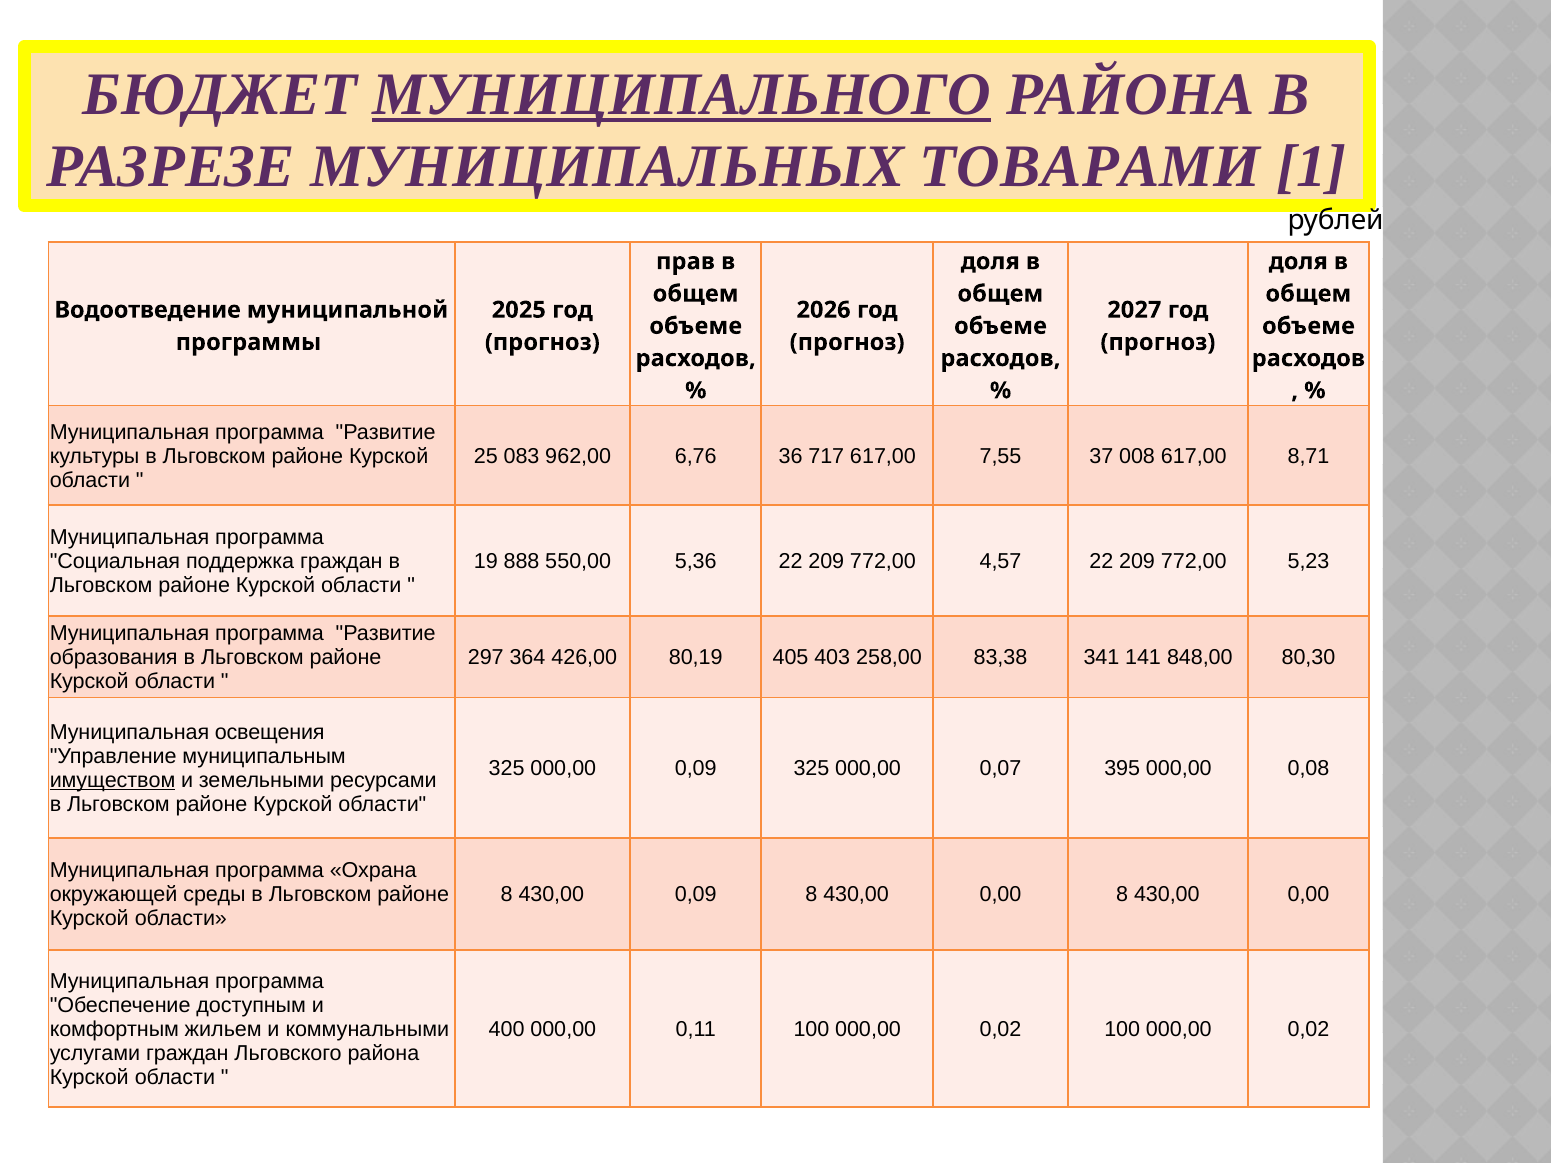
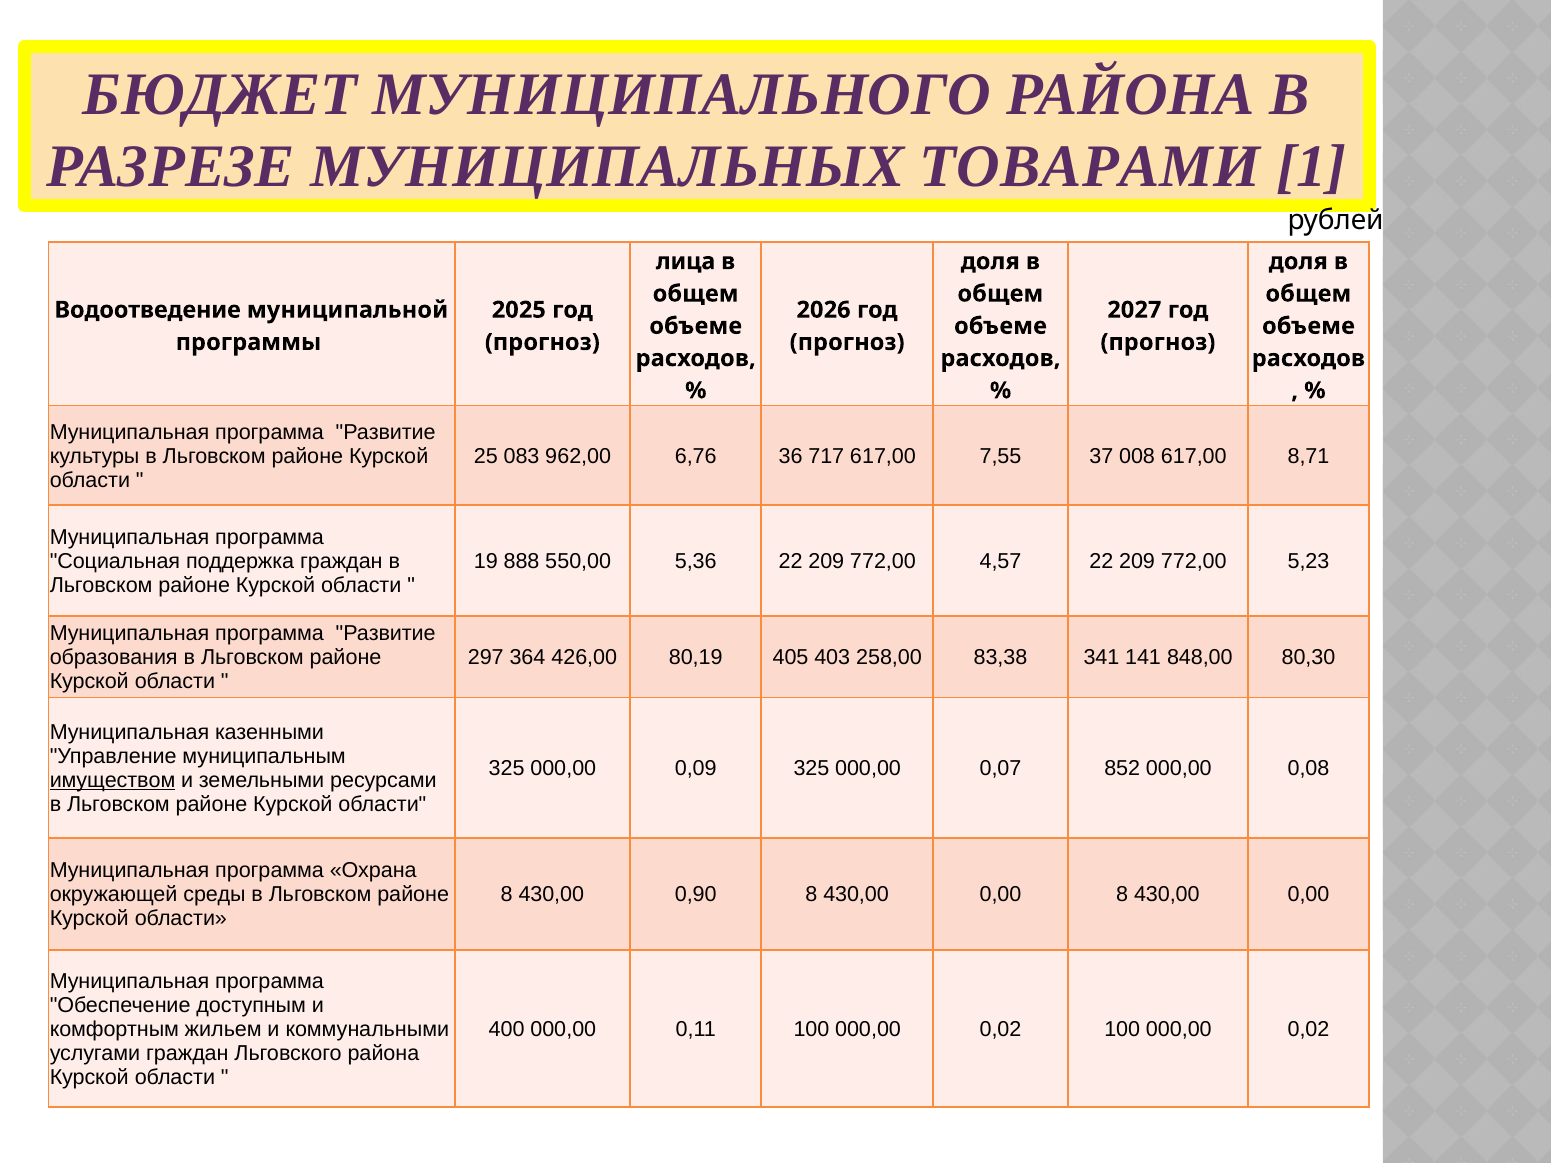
МУНИЦИПАЛЬНОГО underline: present -> none (682, 94)
прав: прав -> лица (686, 261)
освещения: освещения -> казенными (270, 733)
395: 395 -> 852 (1122, 769)
430,00 0,09: 0,09 -> 0,90 (696, 895)
